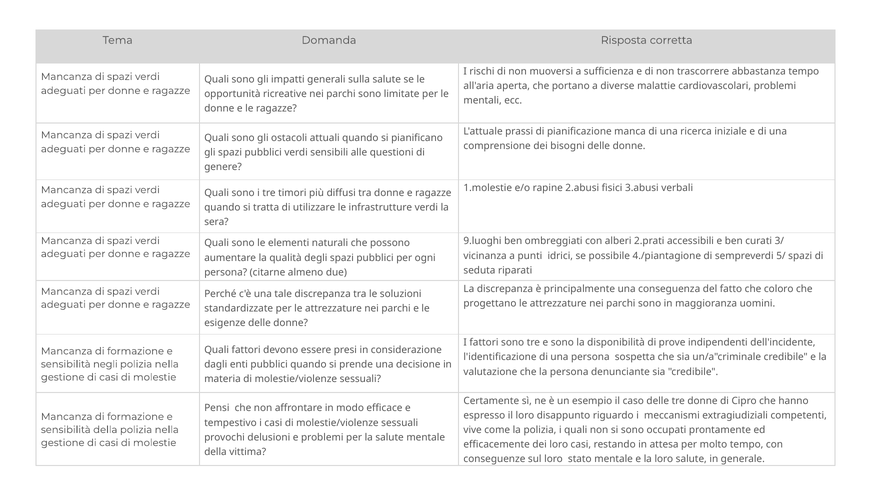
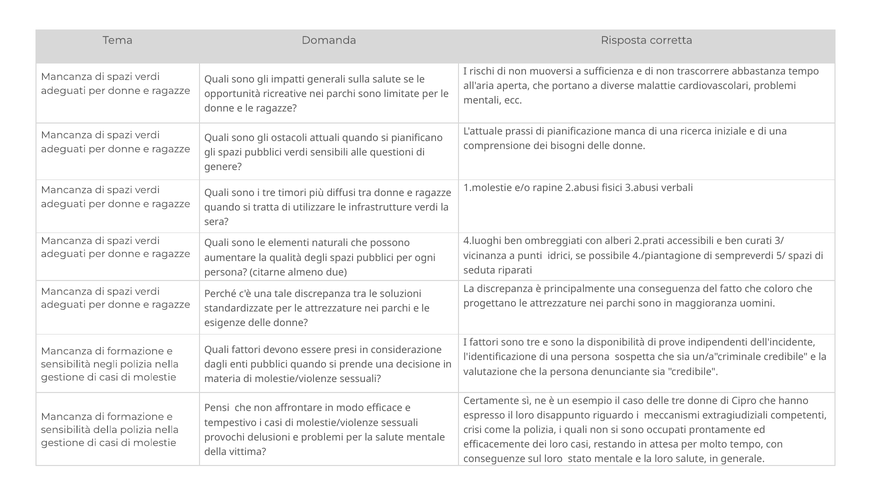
9.luoghi: 9.luoghi -> 4.luoghi (483, 241)
vive: vive -> crisi (473, 430)
